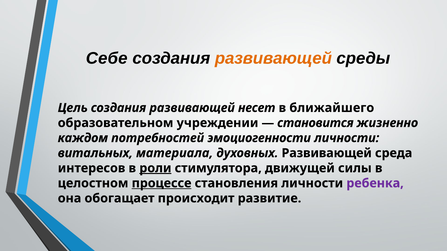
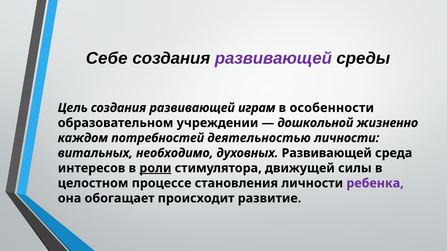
развивающей colour: orange -> purple (273, 58)
несет: несет -> играм (257, 108)
ближайшего: ближайшего -> особенности (332, 108)
становится: становится -> дошкольной (315, 123)
эмоциогенности: эмоциогенности -> деятельностью (259, 138)
материала: материала -> необходимо (175, 153)
процессе underline: present -> none (162, 184)
